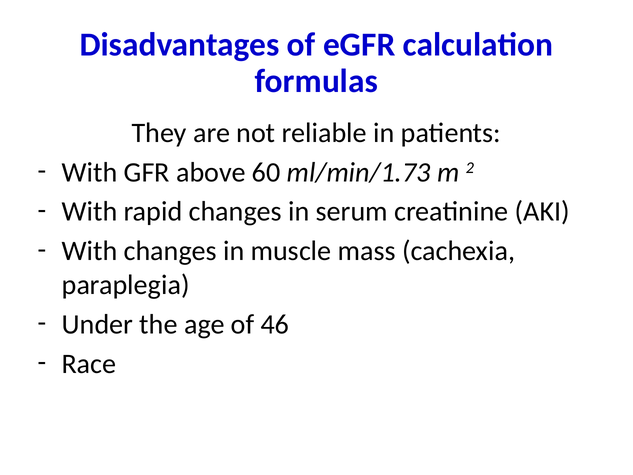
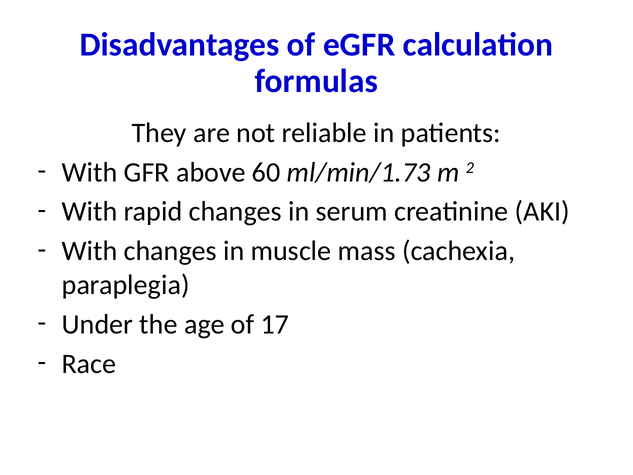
46: 46 -> 17 (275, 324)
